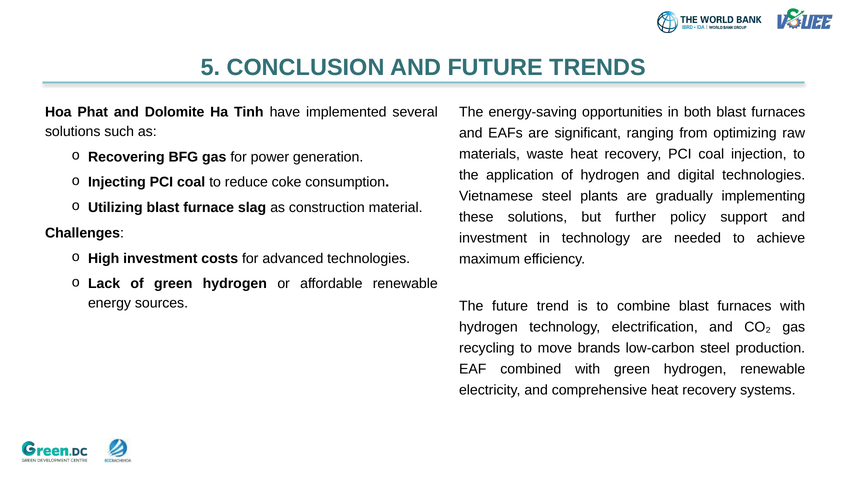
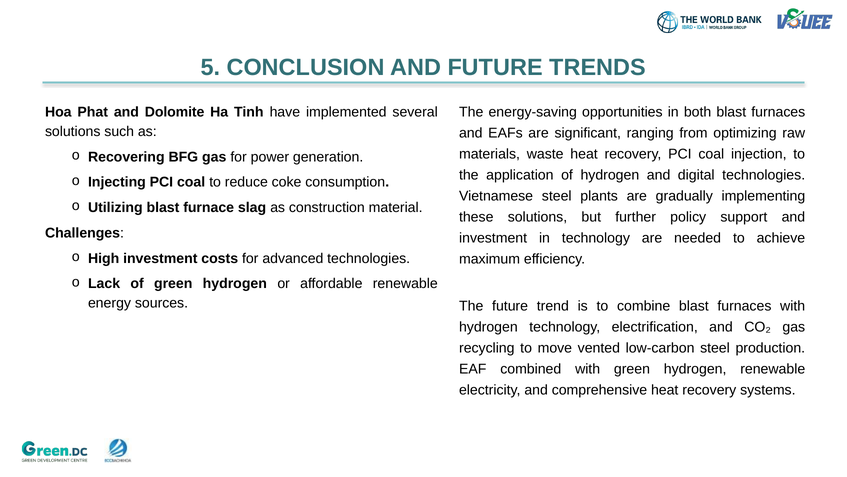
brands: brands -> vented (599, 348)
